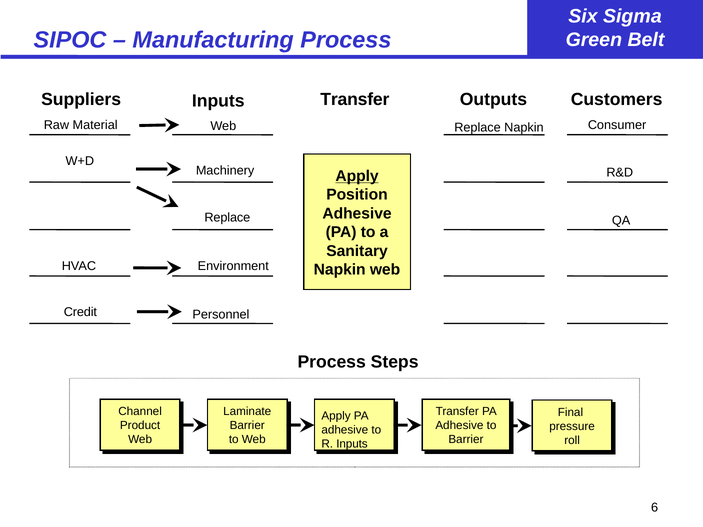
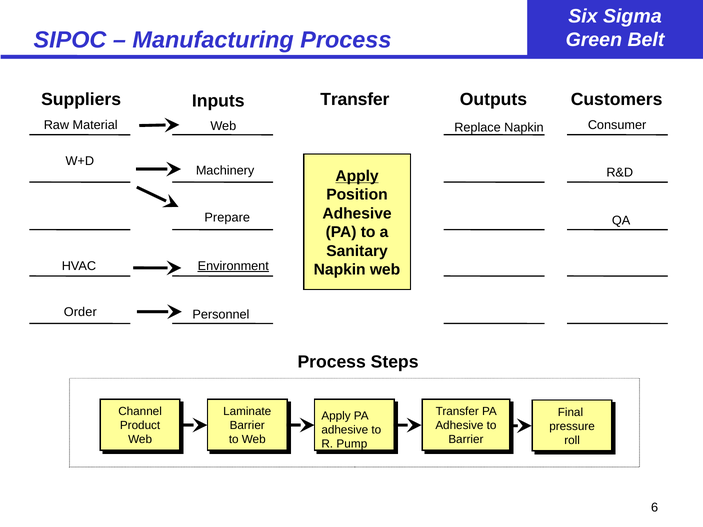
Replace: Replace -> Prepare (227, 218)
Environment underline: none -> present (233, 266)
Credit: Credit -> Order (80, 312)
R Inputs: Inputs -> Pump (352, 444)
